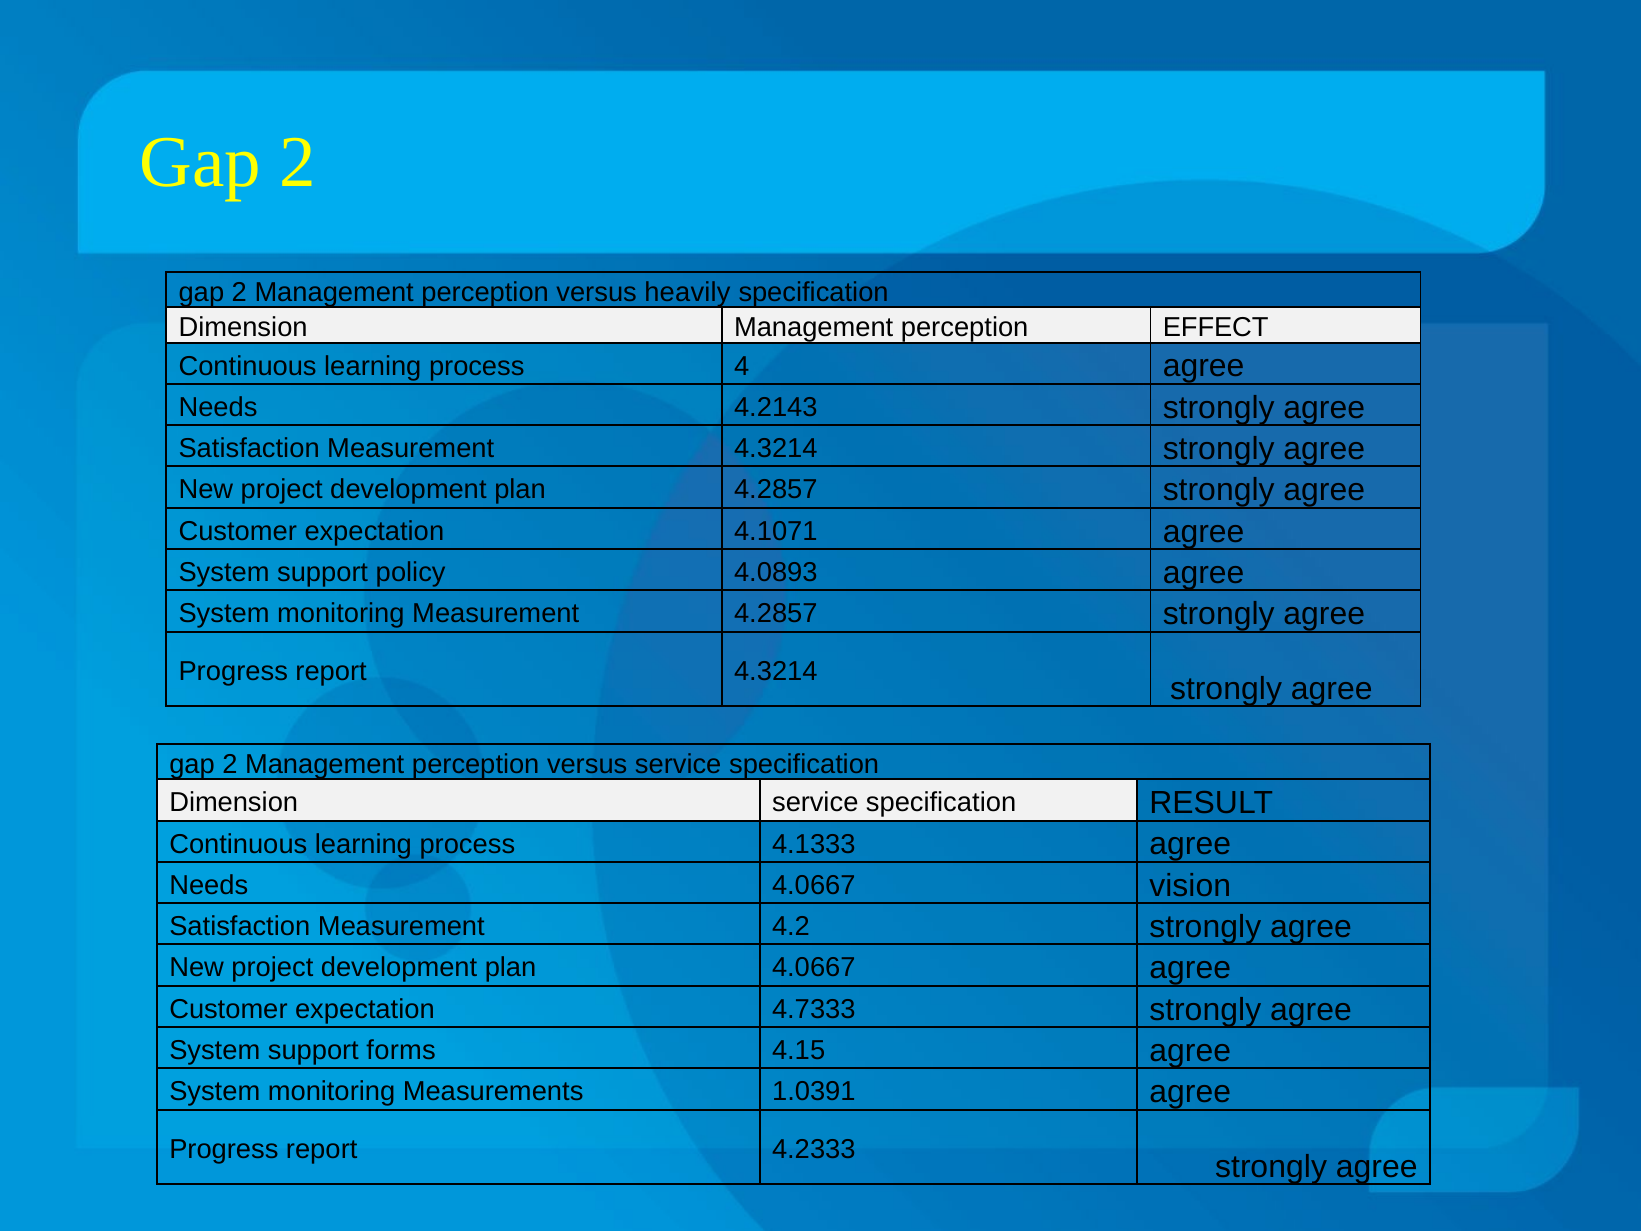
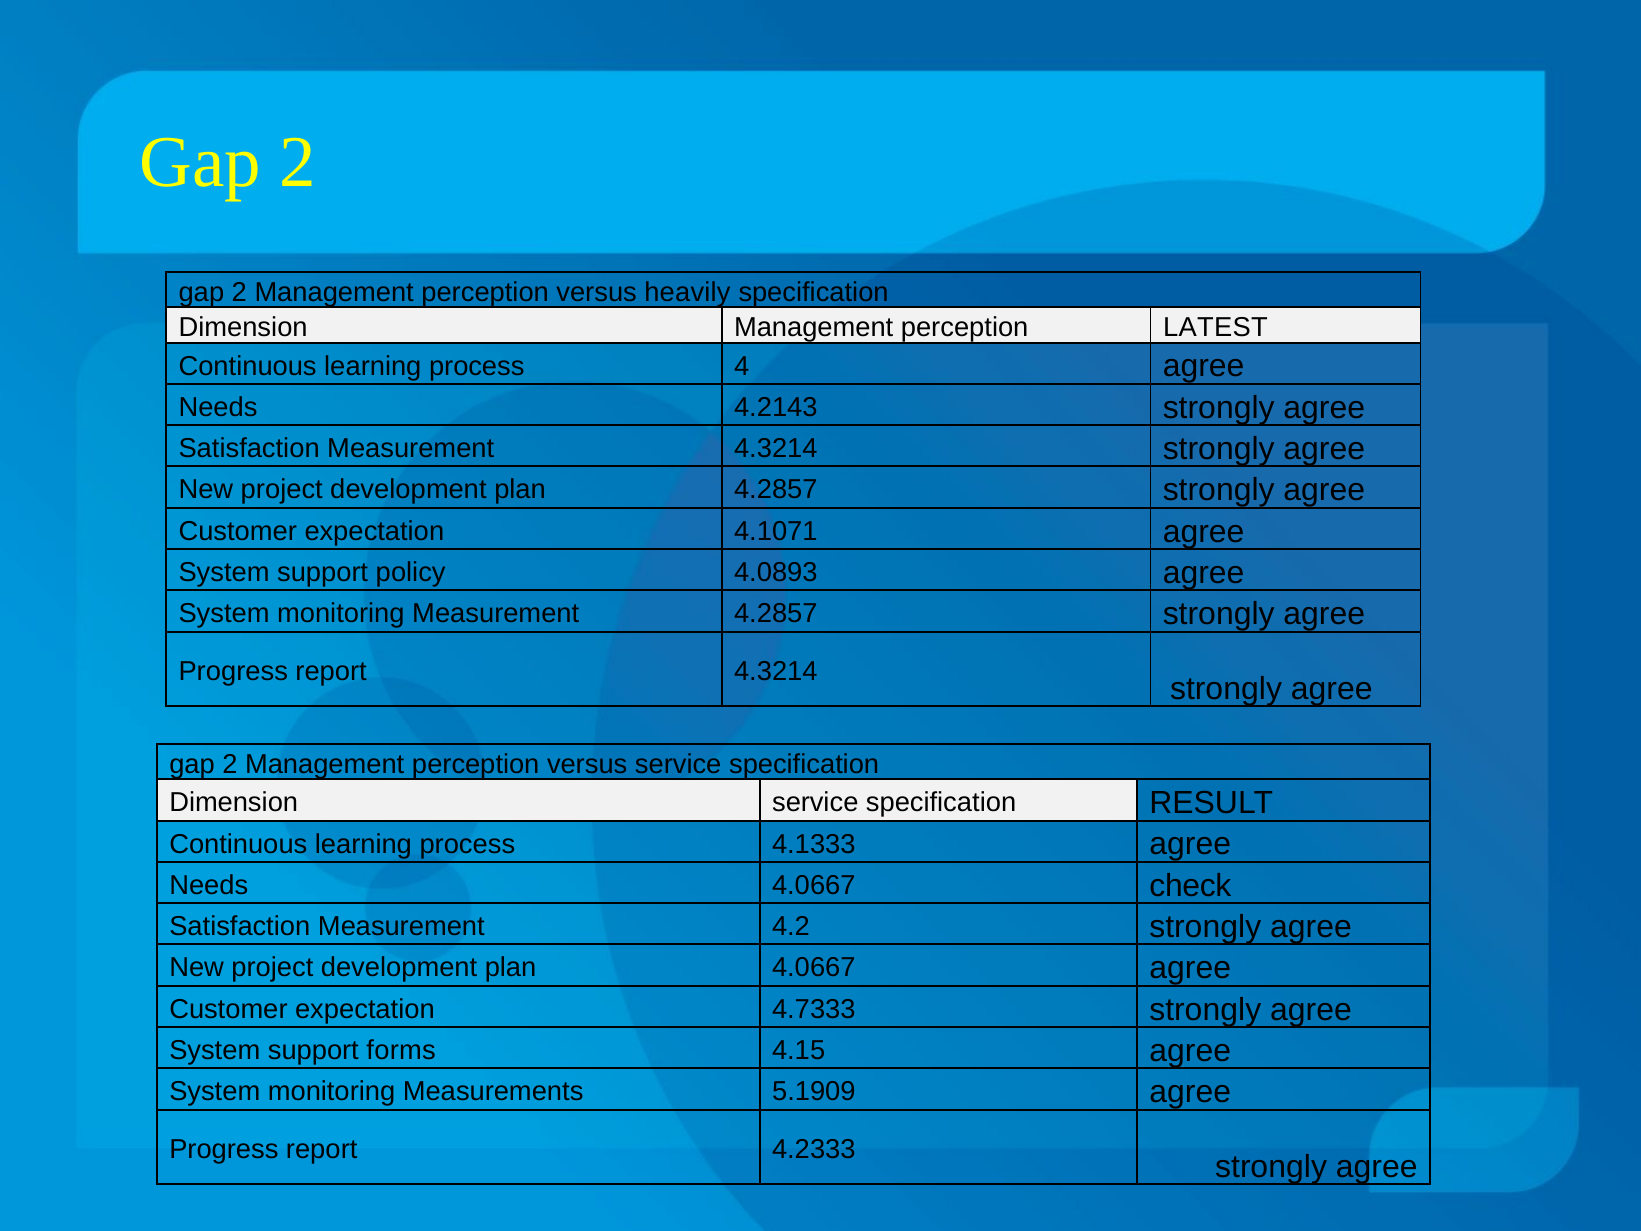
EFFECT: EFFECT -> LATEST (1216, 328)
vision: vision -> check (1190, 885)
1.0391: 1.0391 -> 5.1909 (814, 1092)
